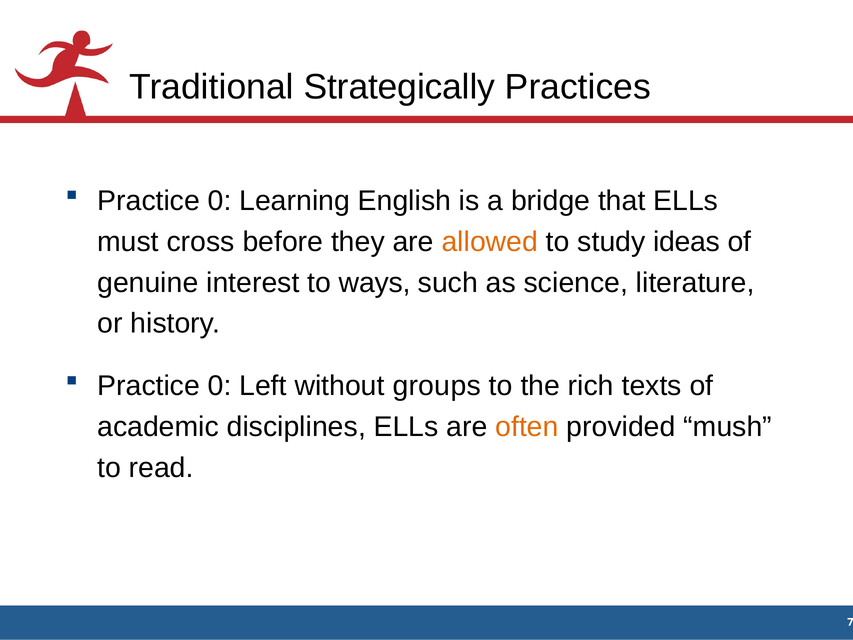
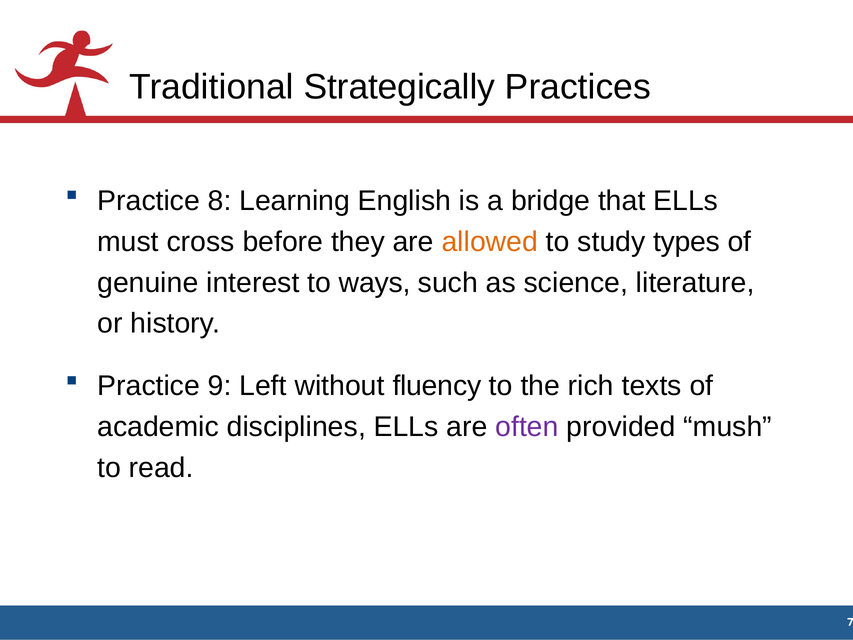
0: 0 -> 8 (220, 201)
ideas: ideas -> types (687, 242)
0: 0 -> 9 (220, 386)
groups: groups -> fluency (437, 386)
often colour: orange -> purple (527, 427)
